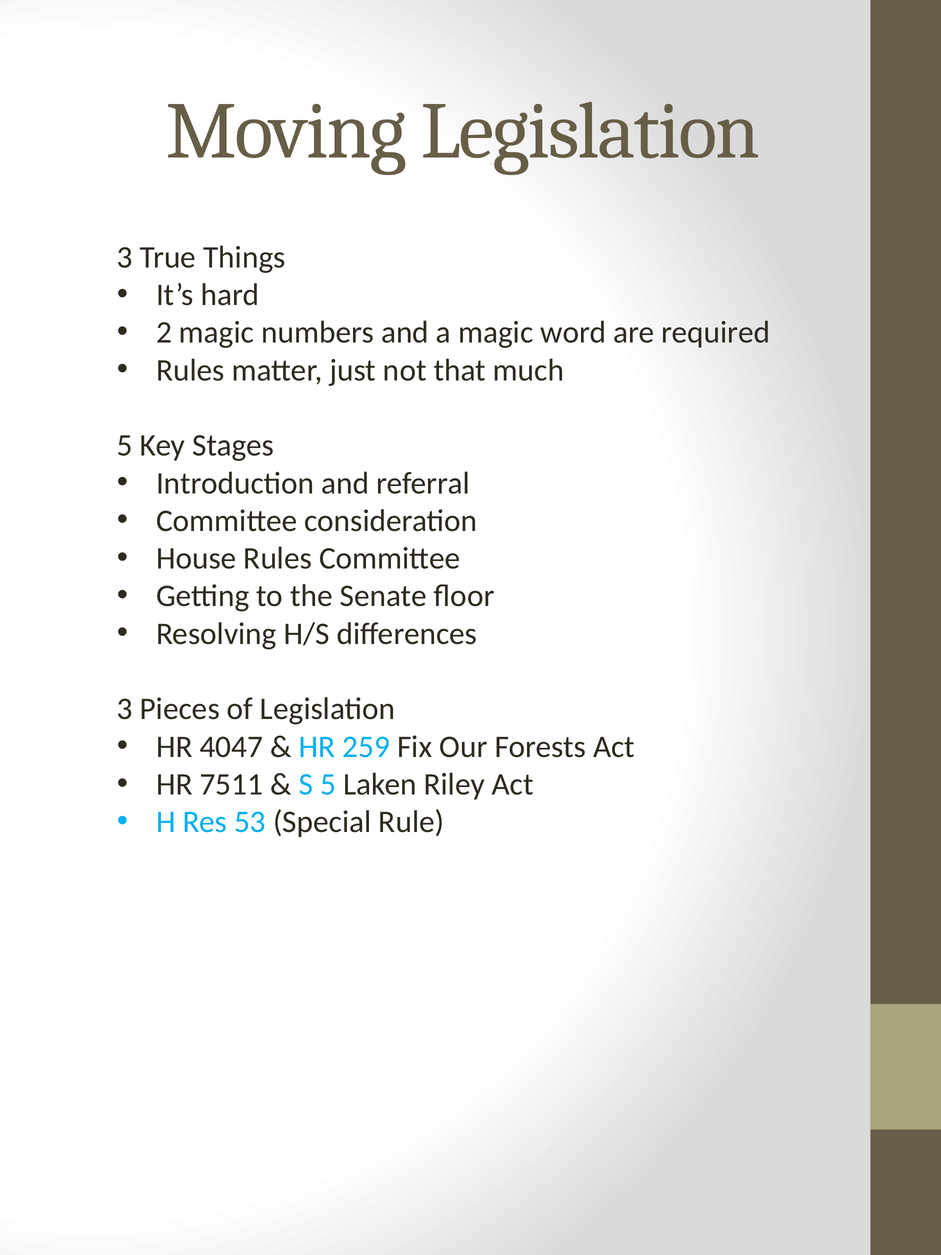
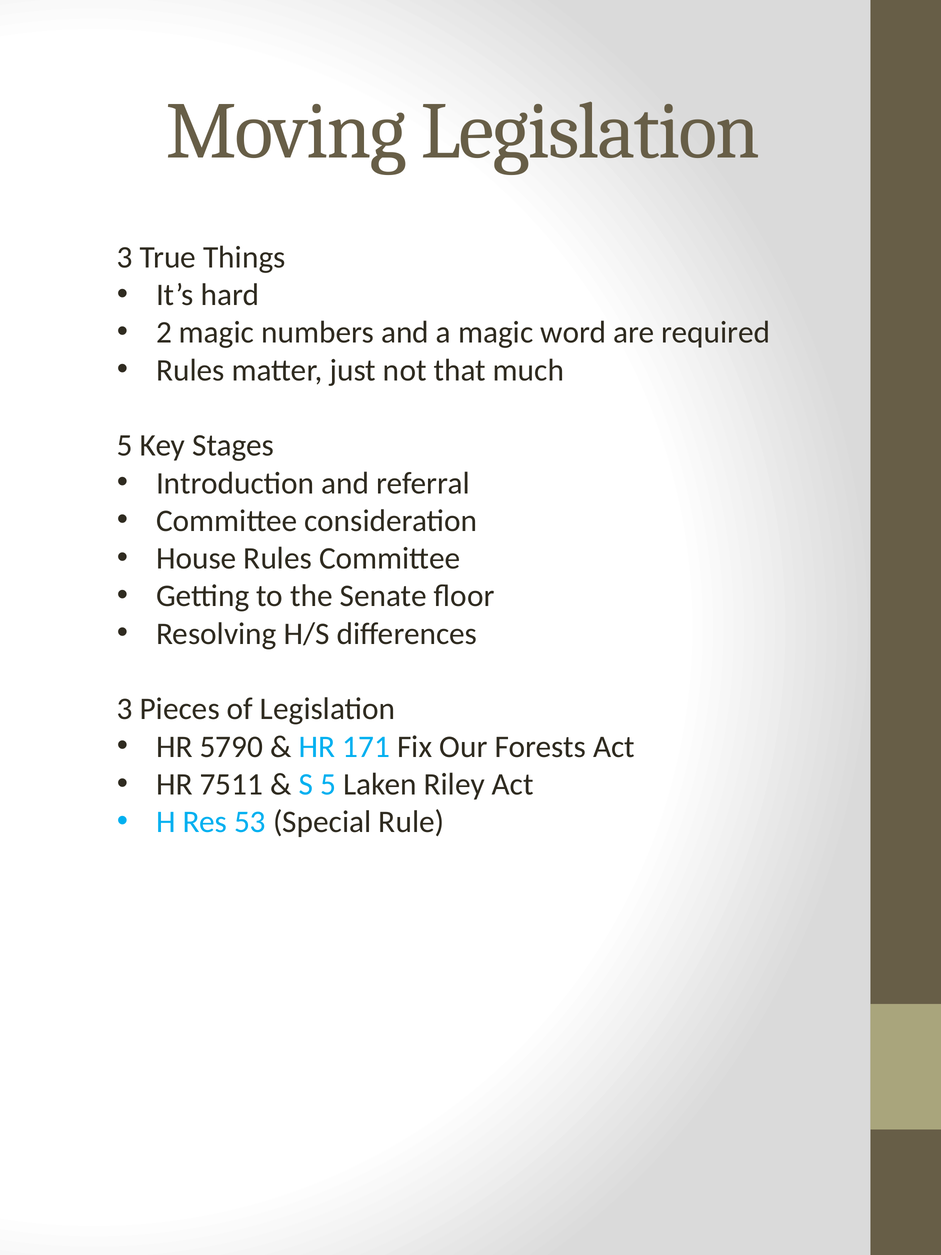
4047: 4047 -> 5790 (231, 746)
259: 259 -> 171 (366, 746)
